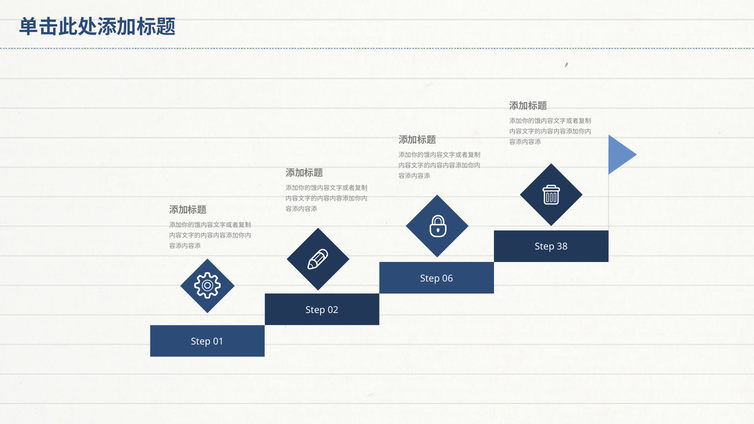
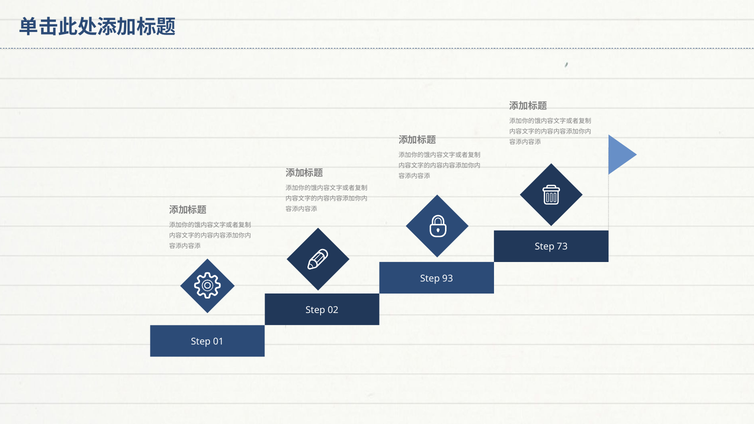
38: 38 -> 73 (562, 247)
06: 06 -> 93 (448, 279)
